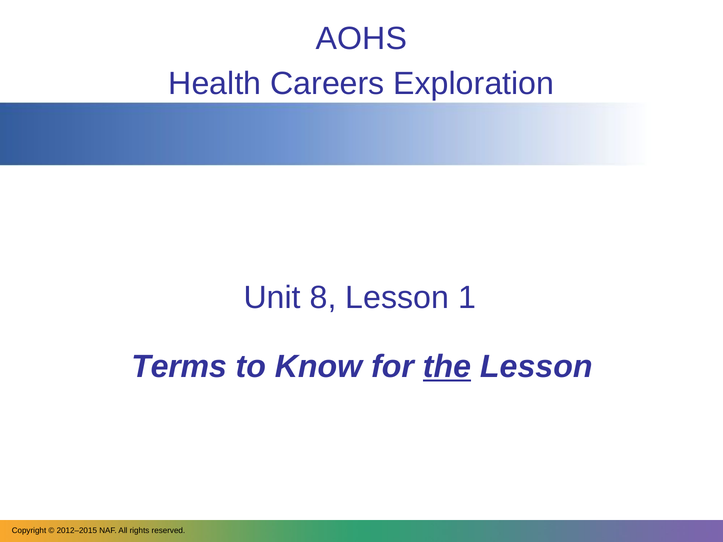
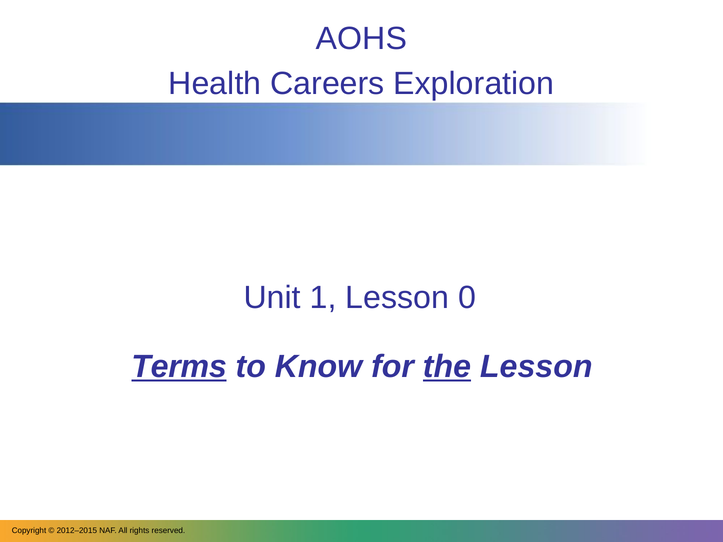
8: 8 -> 1 (323, 298)
1: 1 -> 0 (467, 298)
Terms underline: none -> present (179, 367)
